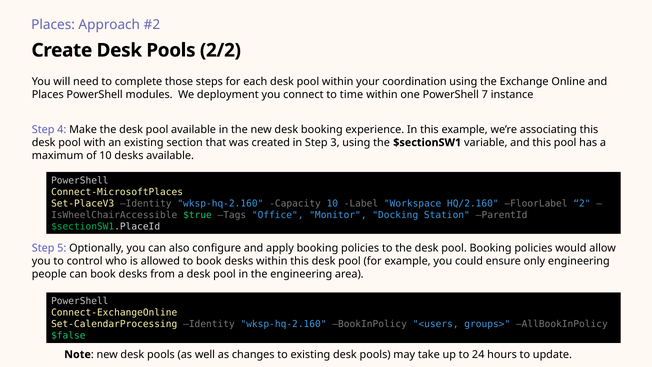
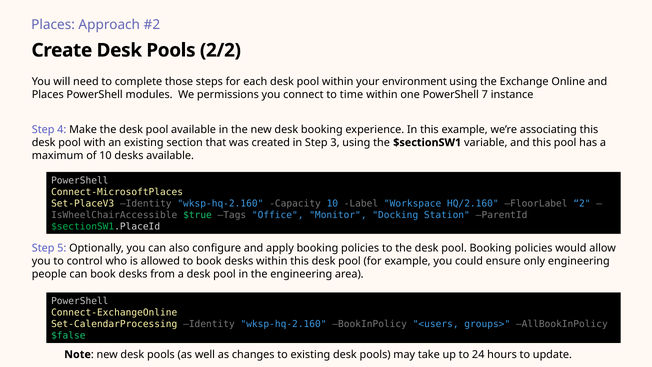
coordination: coordination -> environment (414, 82)
deployment: deployment -> permissions (228, 95)
